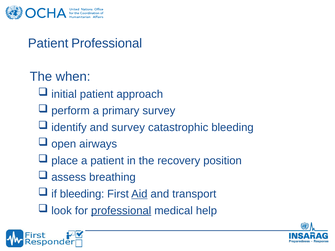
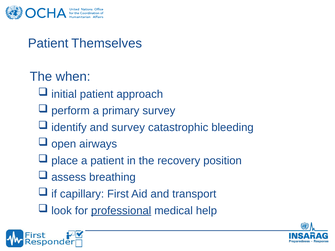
Patient Professional: Professional -> Themselves (107, 43)
if bleeding: bleeding -> capillary (82, 194)
Aid underline: present -> none (139, 194)
